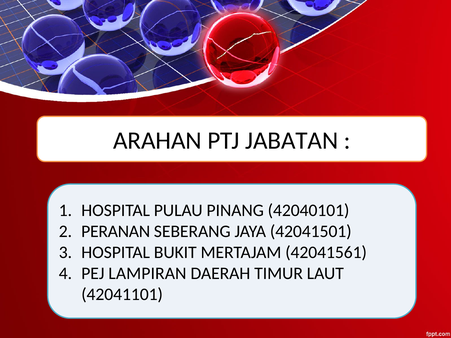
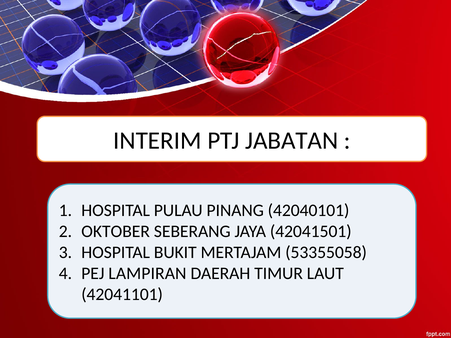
ARAHAN: ARAHAN -> INTERIM (157, 141)
PERANAN: PERANAN -> OKTOBER (116, 231)
42041561: 42041561 -> 53355058 (326, 253)
